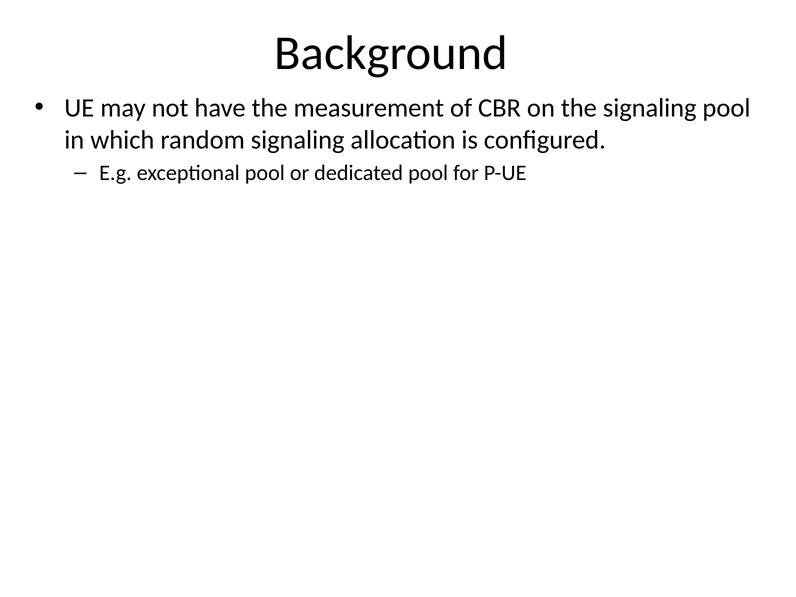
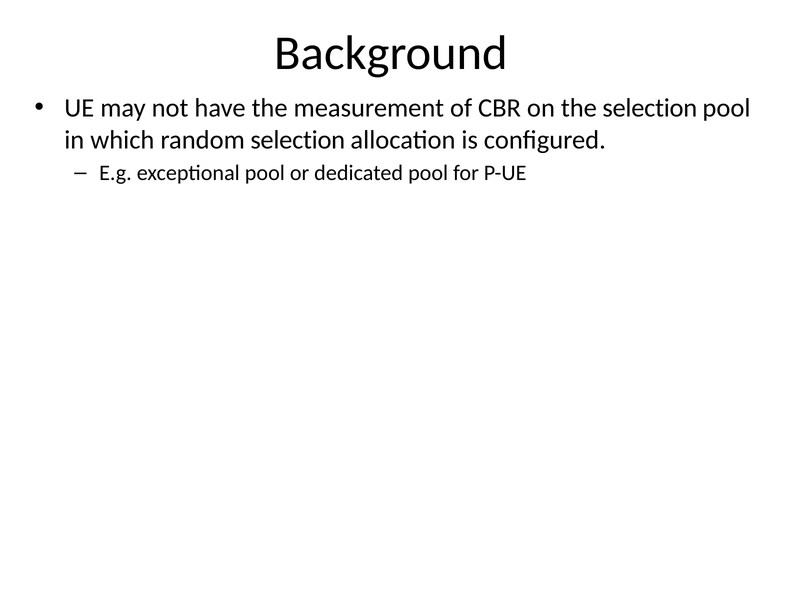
the signaling: signaling -> selection (650, 108)
random signaling: signaling -> selection (298, 140)
